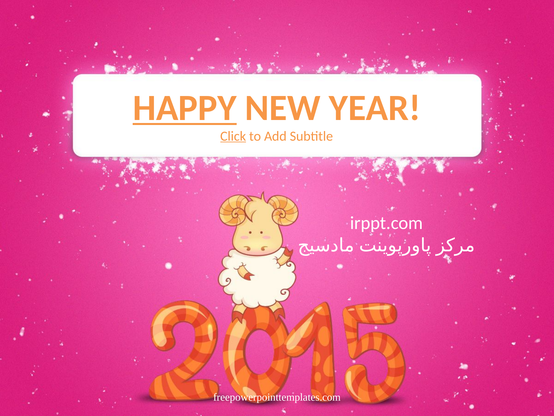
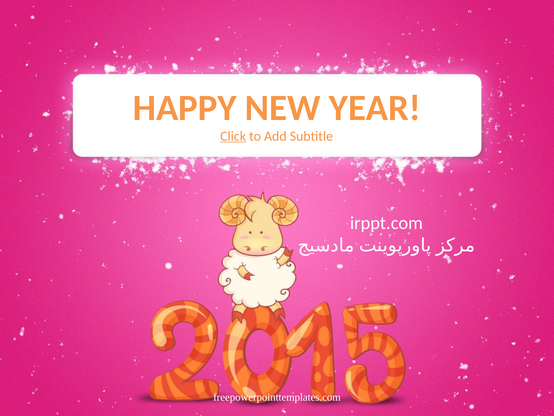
HAPPY underline: present -> none (185, 108)
